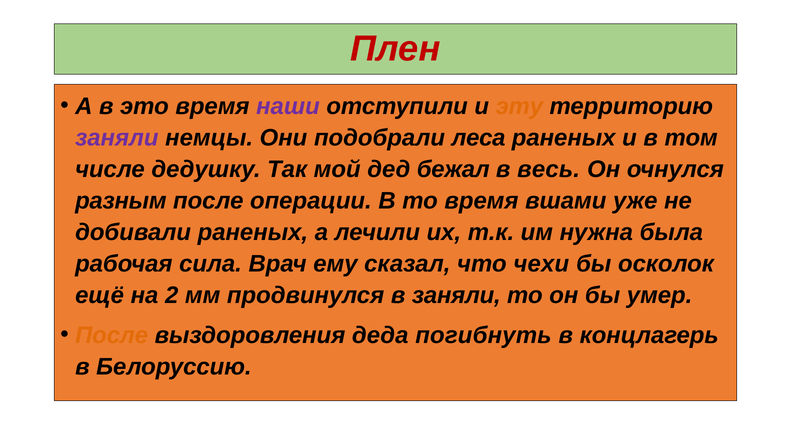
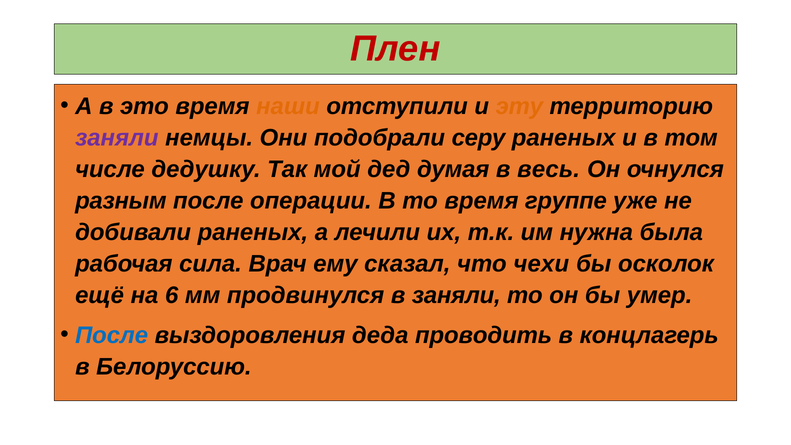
наши colour: purple -> orange (288, 106)
леса: леса -> серу (479, 138)
бежал: бежал -> думая (453, 169)
вшами: вшами -> группе (566, 201)
2: 2 -> 6 (172, 296)
После colour: orange -> blue (112, 335)
погибнуть: погибнуть -> проводить (484, 335)
